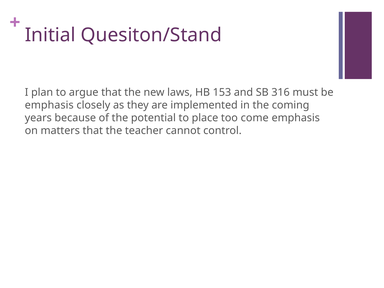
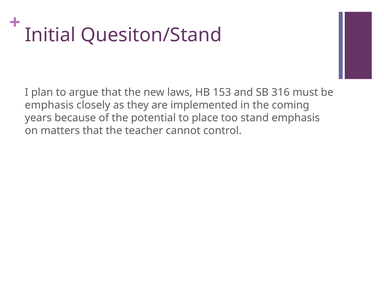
come: come -> stand (255, 118)
